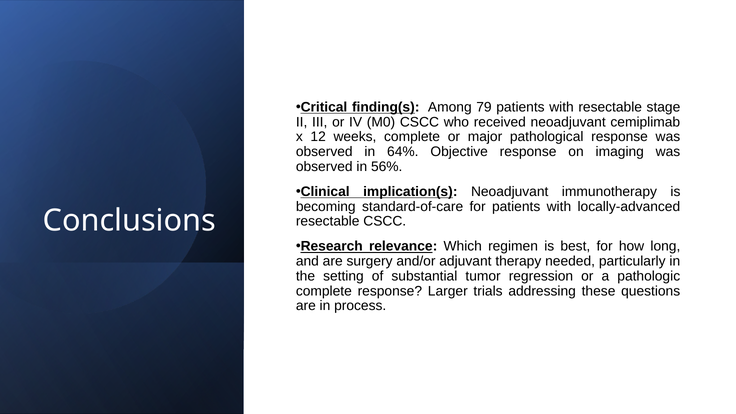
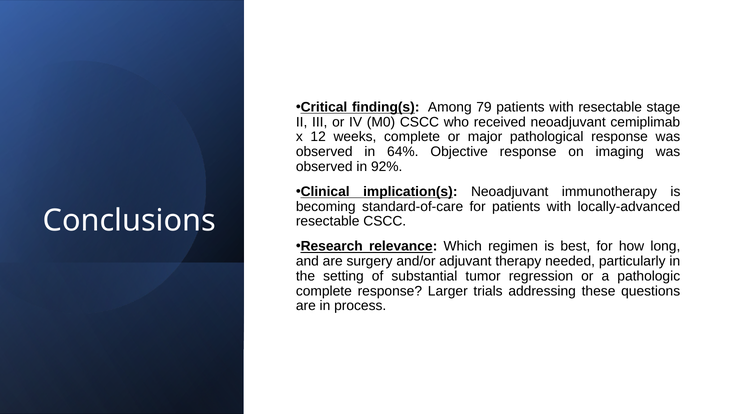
56%: 56% -> 92% (387, 167)
